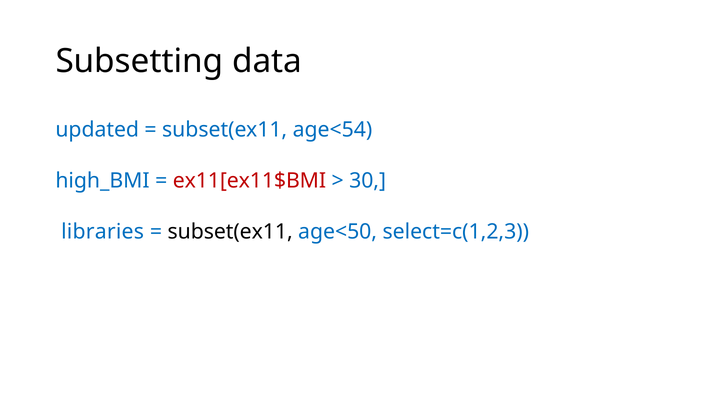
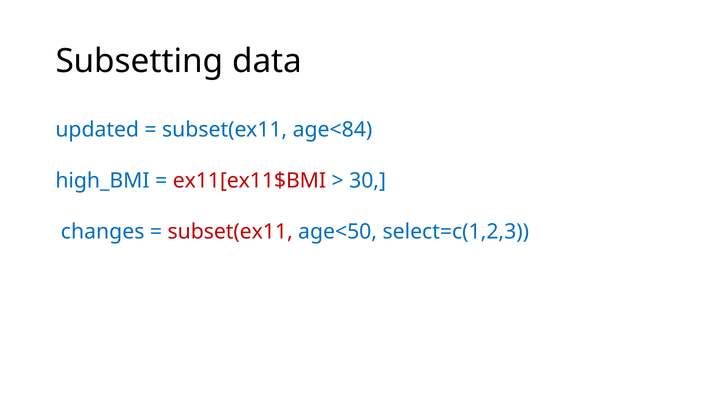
age<54: age<54 -> age<84 (332, 130)
libraries: libraries -> changes (103, 232)
subset(ex11 colour: black -> red (230, 232)
